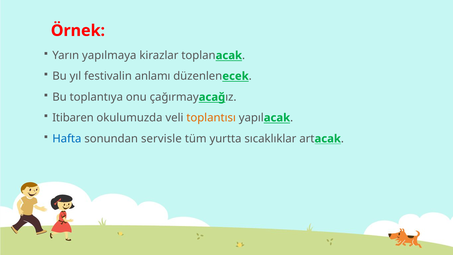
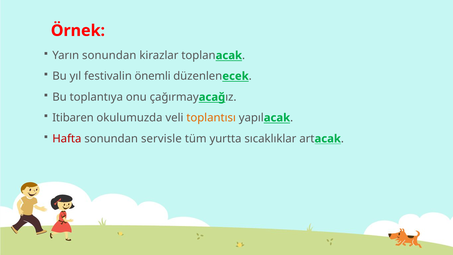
Yarın yapılmaya: yapılmaya -> sonundan (109, 55)
anlamı: anlamı -> önemli (153, 76)
Hafta colour: blue -> red (67, 139)
